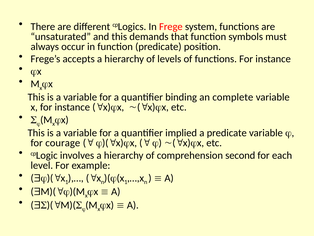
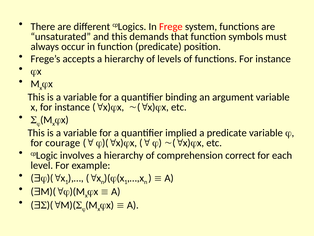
complete: complete -> argument (233, 97)
second: second -> correct (240, 155)
